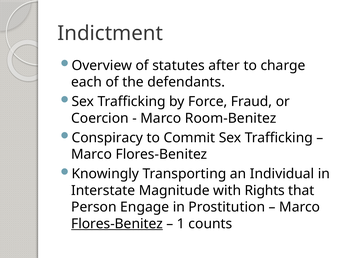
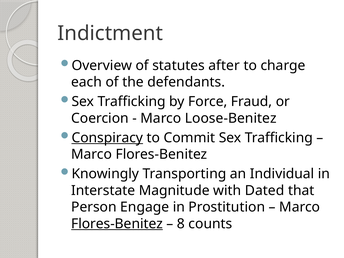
Room-Benitez: Room-Benitez -> Loose-Benitez (231, 118)
Conspiracy underline: none -> present (107, 138)
Rights: Rights -> Dated (265, 190)
1: 1 -> 8 (181, 224)
